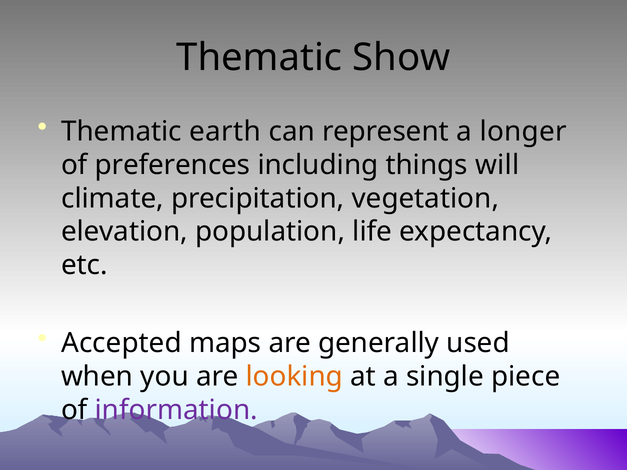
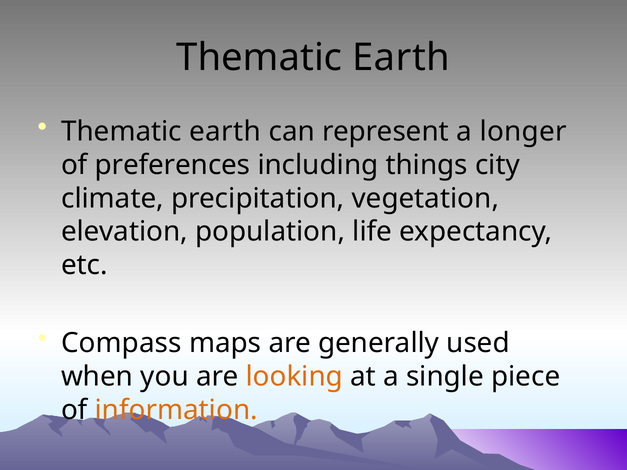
Show: Show -> Earth (401, 58)
will: will -> city (497, 165)
Accepted: Accepted -> Compass (121, 343)
information colour: purple -> orange (176, 410)
